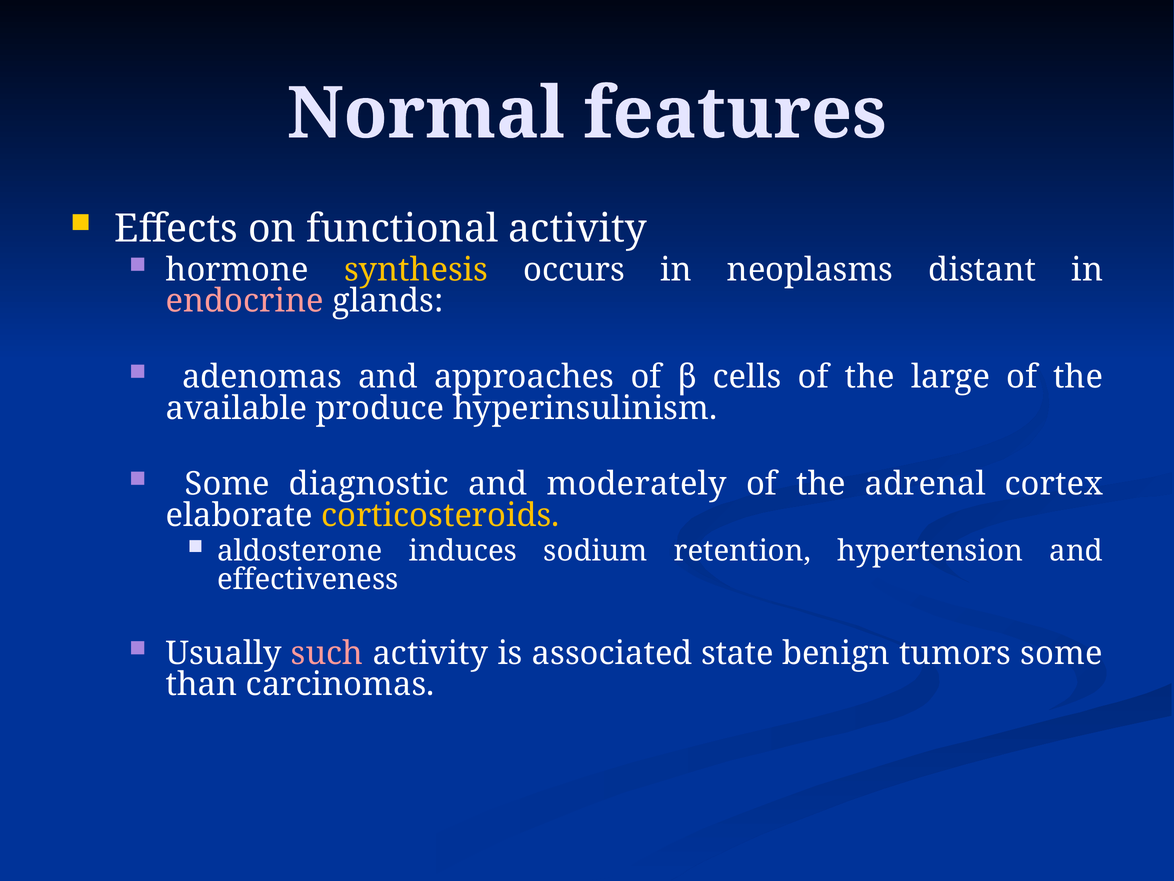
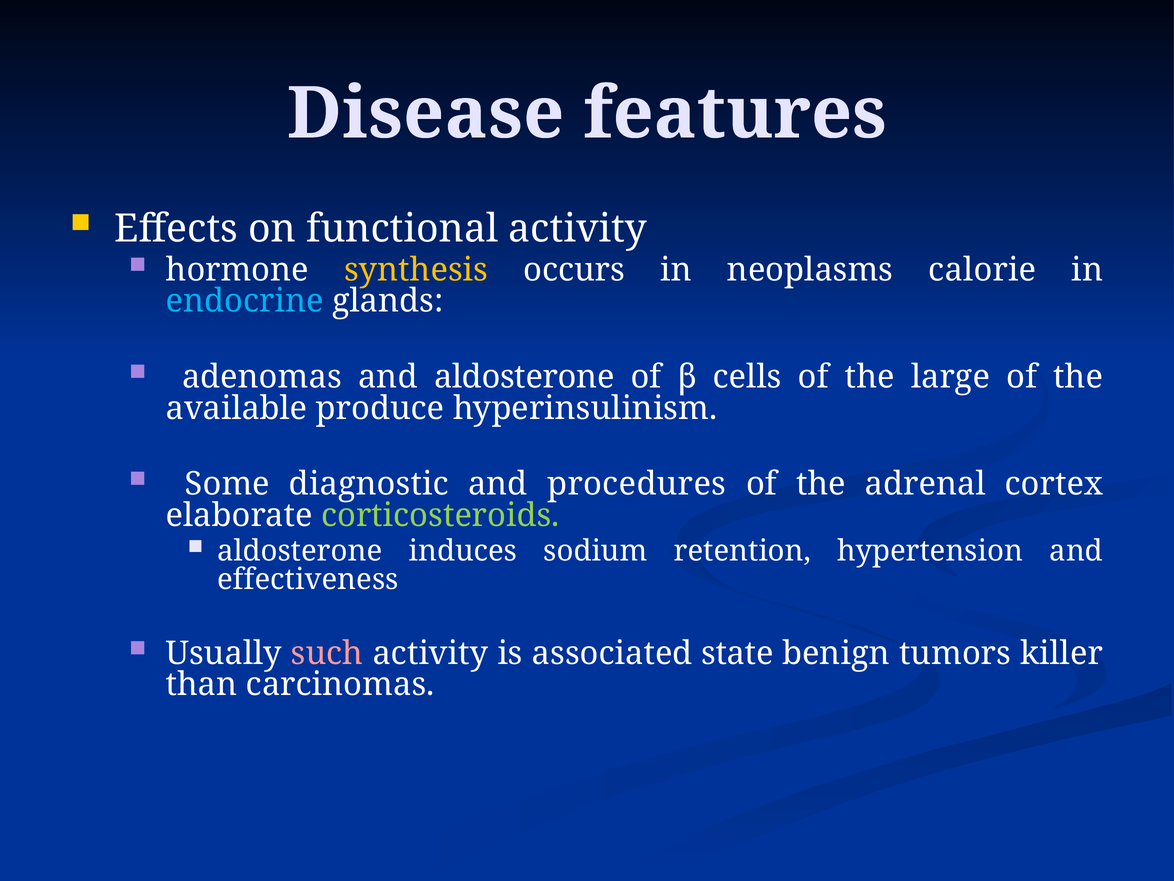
Normal: Normal -> Disease (426, 114)
distant: distant -> calorie (982, 270)
endocrine colour: pink -> light blue (245, 301)
and approaches: approaches -> aldosterone (524, 377)
moderately: moderately -> procedures (637, 484)
corticosteroids colour: yellow -> light green (440, 515)
tumors some: some -> killer (1062, 653)
